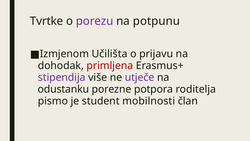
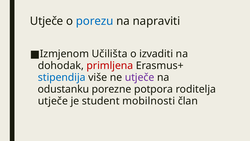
Tvrtke: Tvrtke -> Utječe (47, 21)
porezu colour: purple -> blue (95, 21)
potpunu: potpunu -> napraviti (156, 21)
prijavu: prijavu -> izvaditi (156, 54)
stipendija colour: purple -> blue (62, 77)
pismo: pismo -> utječe (53, 101)
